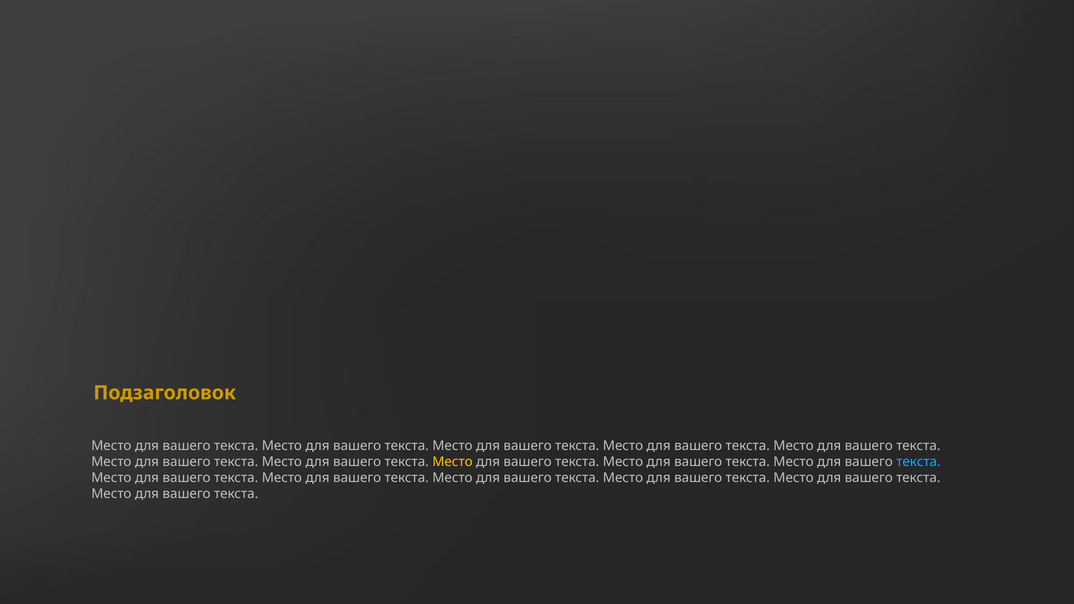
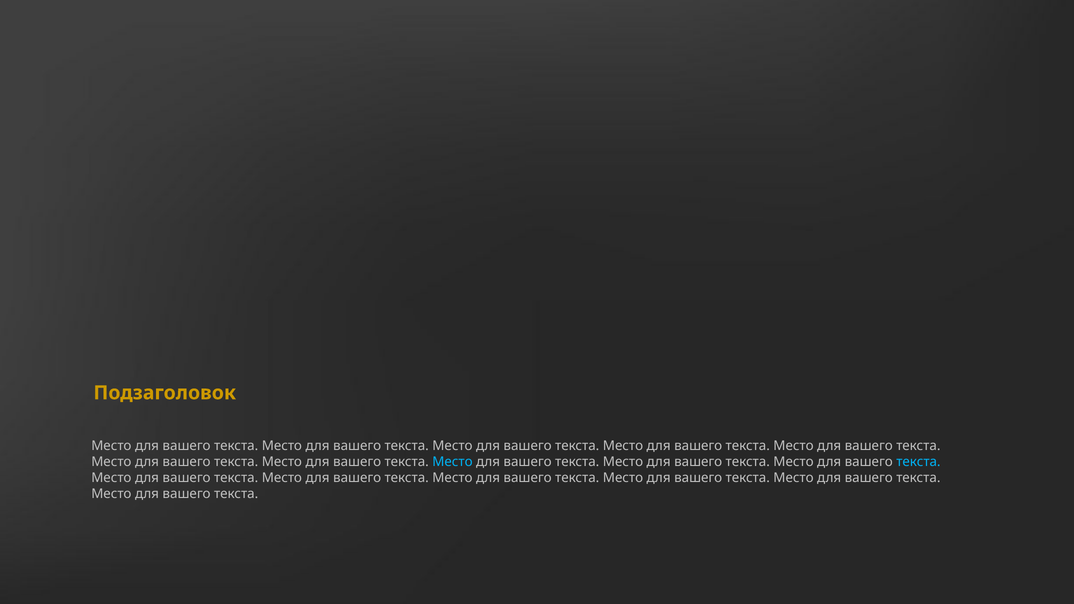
Место colour: yellow -> light blue (452, 462)
